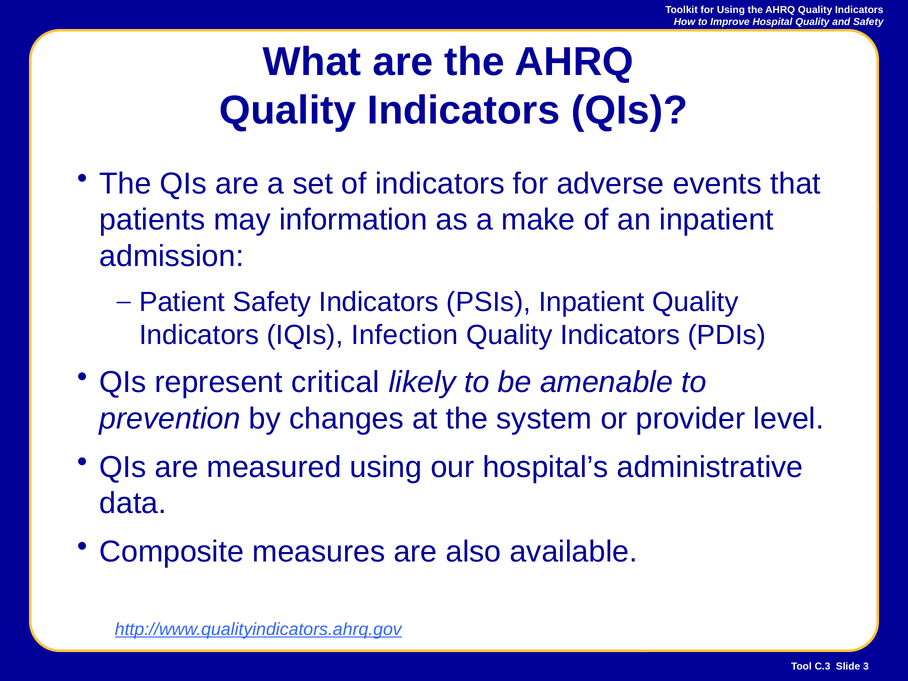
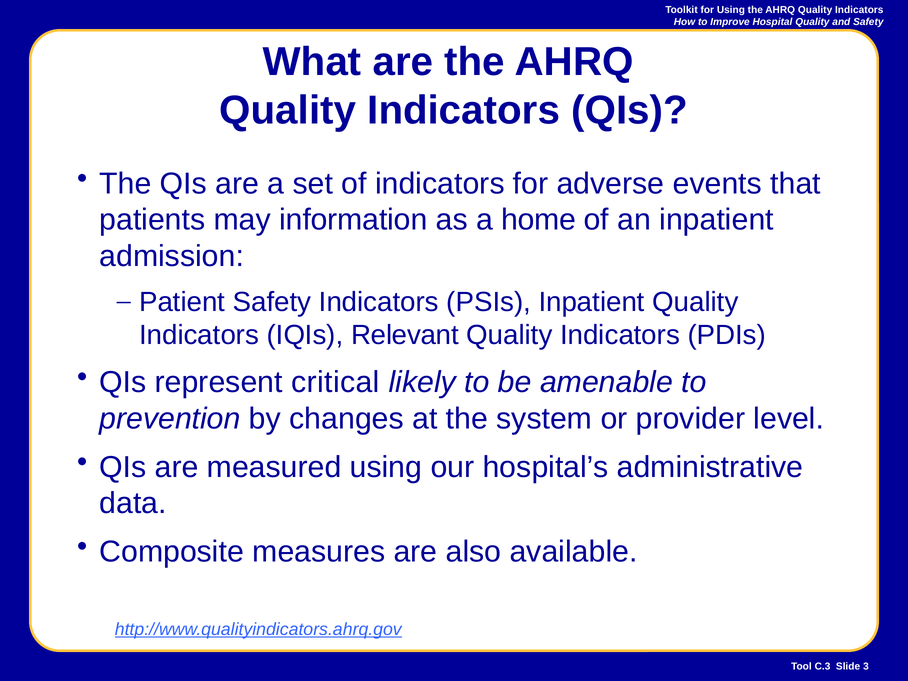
make: make -> home (538, 220)
Infection: Infection -> Relevant (405, 335)
